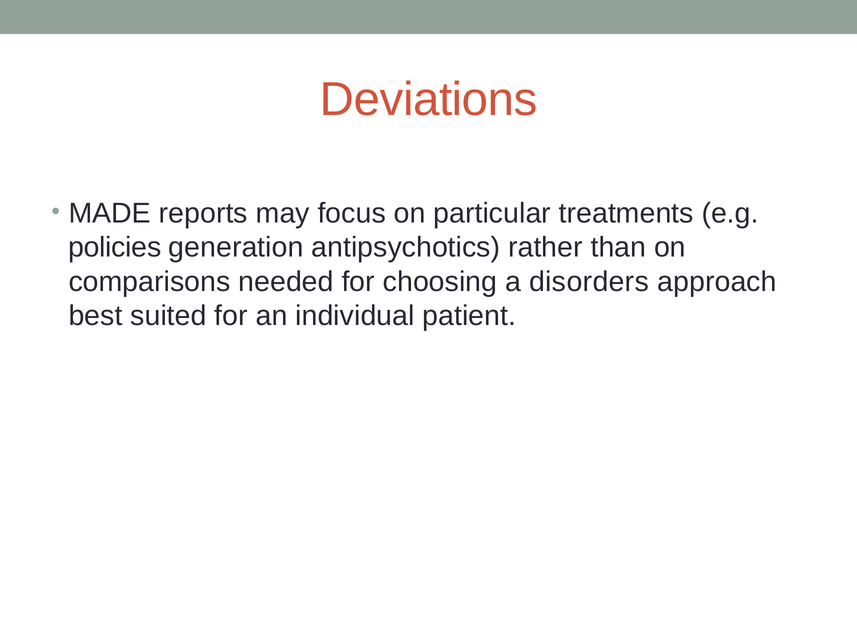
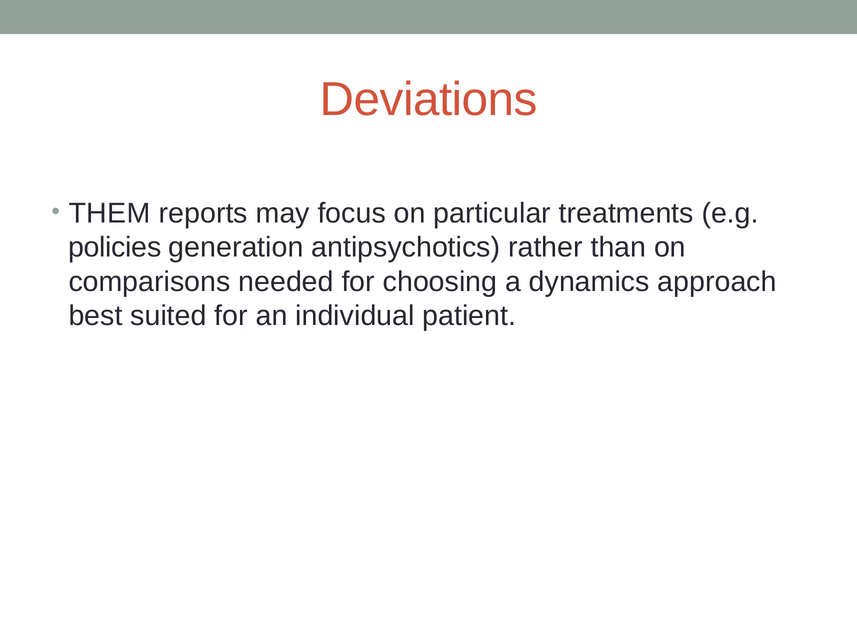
MADE: MADE -> THEM (110, 213)
disorders: disorders -> dynamics (589, 282)
